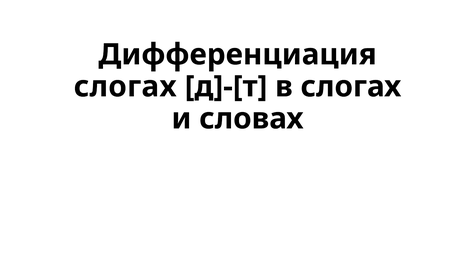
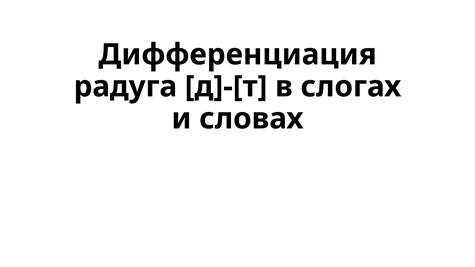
слогах: слогах -> радуга (125, 87)
